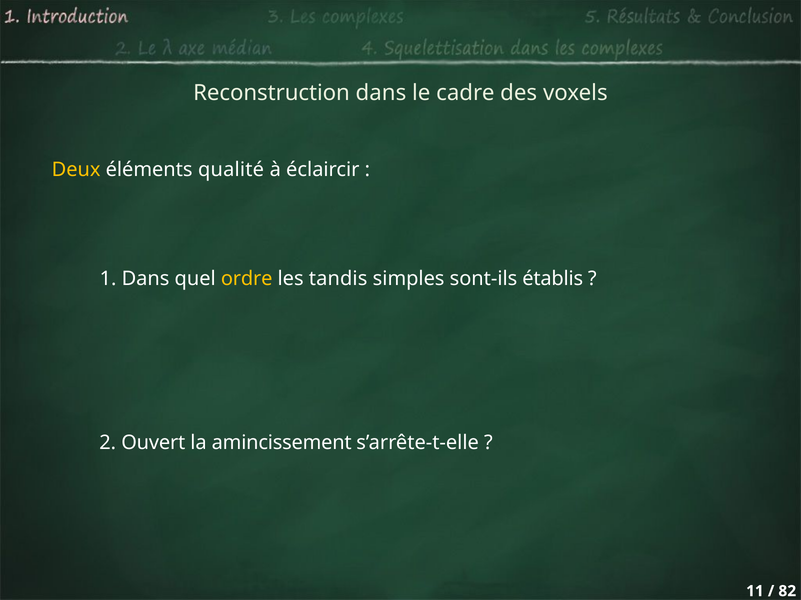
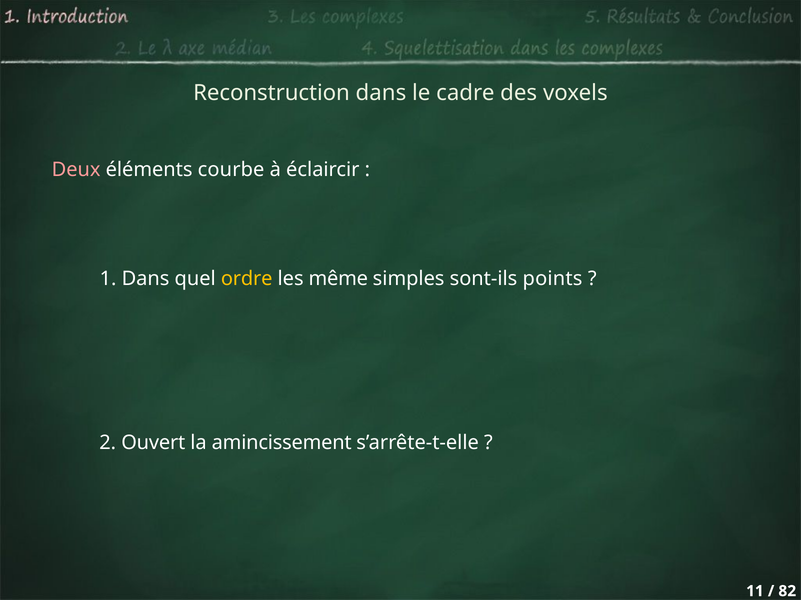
Deux colour: yellow -> pink (76, 170)
qualité: qualité -> courbe (231, 170)
tandis: tandis -> même (338, 279)
établis: établis -> points (553, 279)
